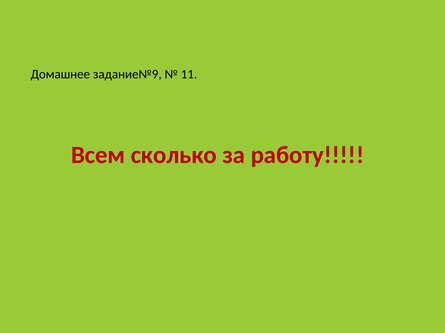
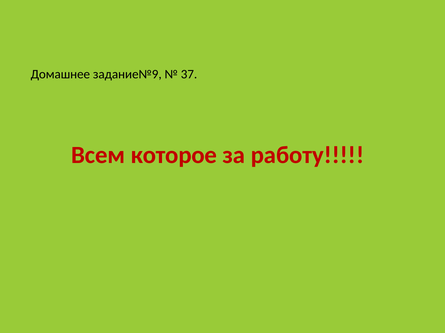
11: 11 -> 37 (189, 74)
сколько: сколько -> которое (174, 155)
